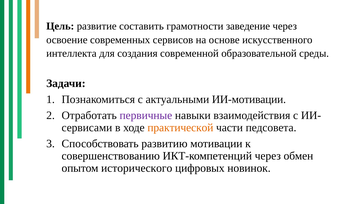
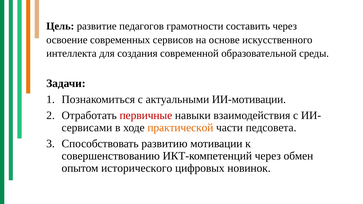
составить: составить -> педагогов (142, 26)
заведение: заведение -> составить (248, 26)
первичные colour: purple -> red (146, 116)
